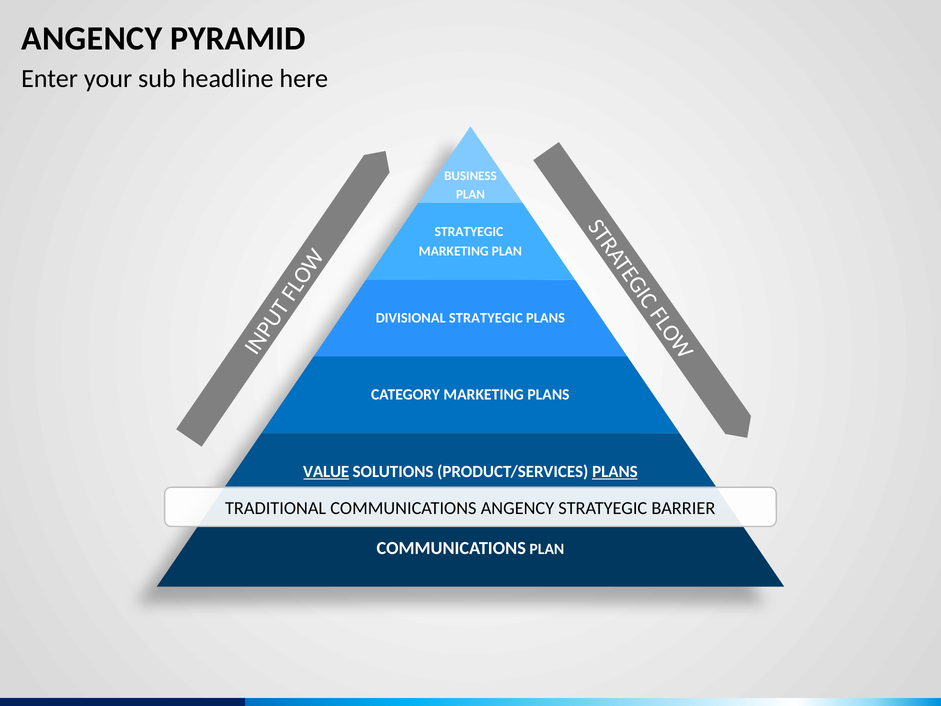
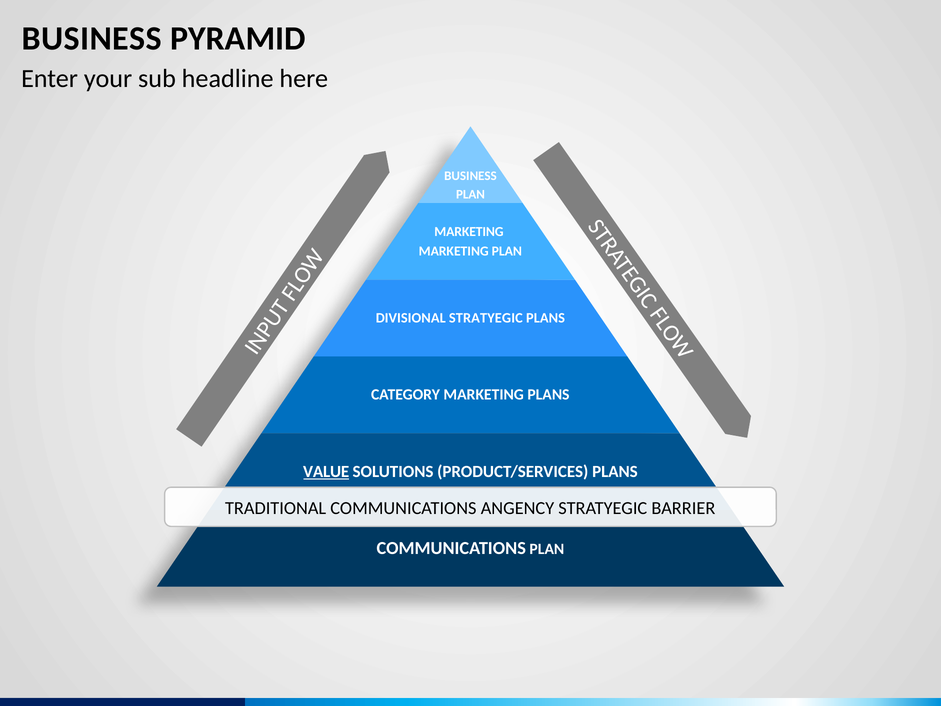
ANGENCY: ANGENCY -> BUSINESS (92, 39)
STRATYEGIC: STRATYEGIC -> MARKETING (469, 231)
PLANS underline: present -> none (615, 471)
